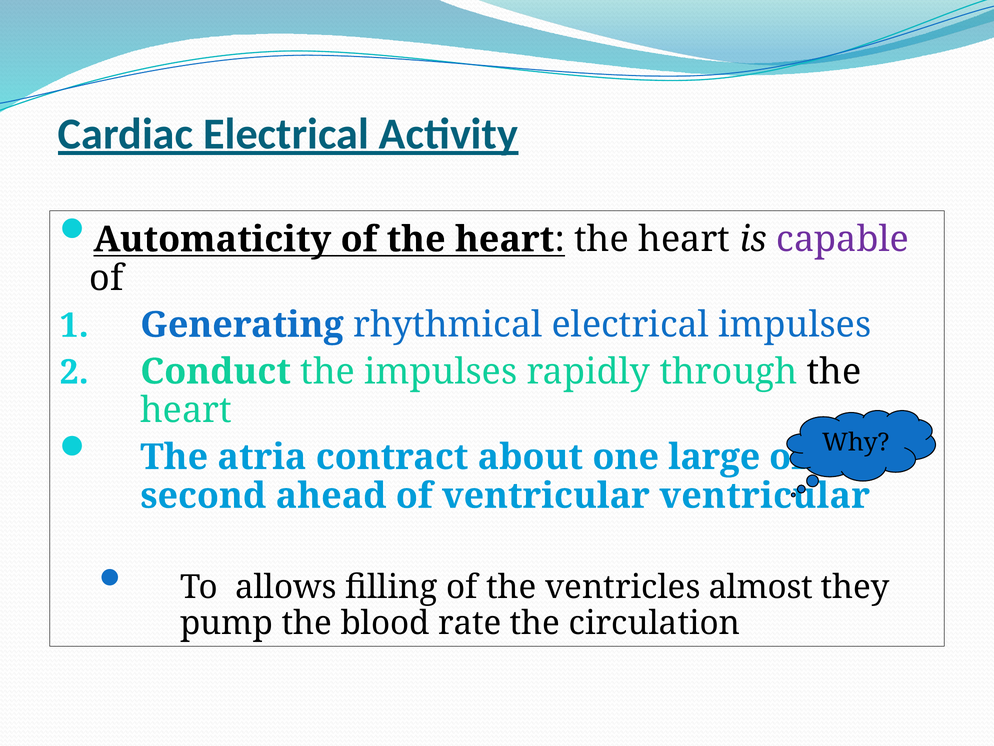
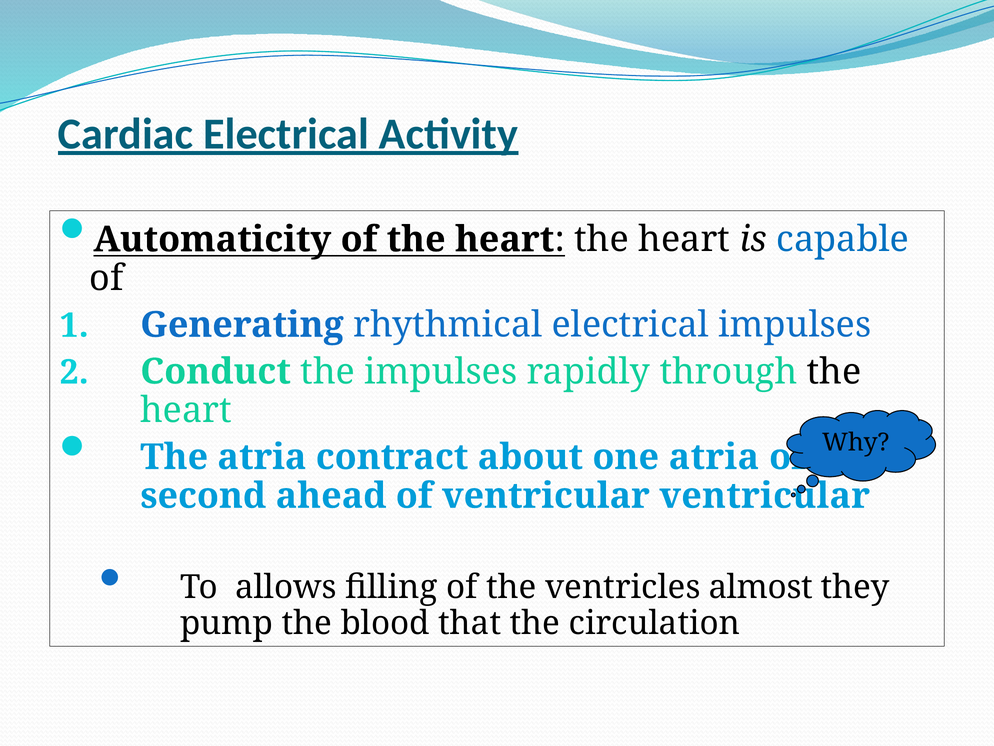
capable colour: purple -> blue (843, 239)
one large: large -> atria (714, 457)
rate: rate -> that (470, 623)
